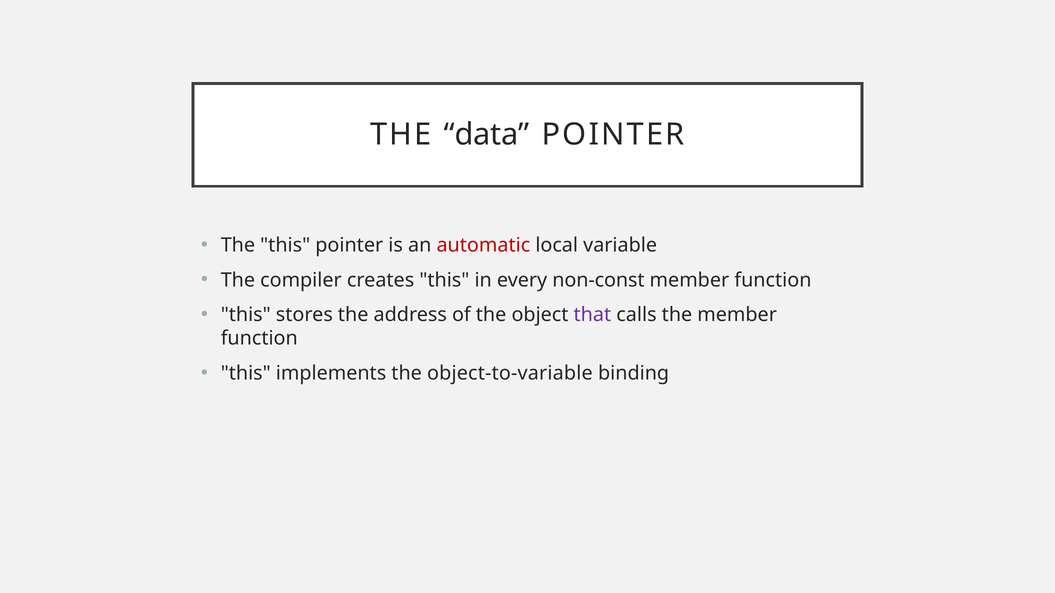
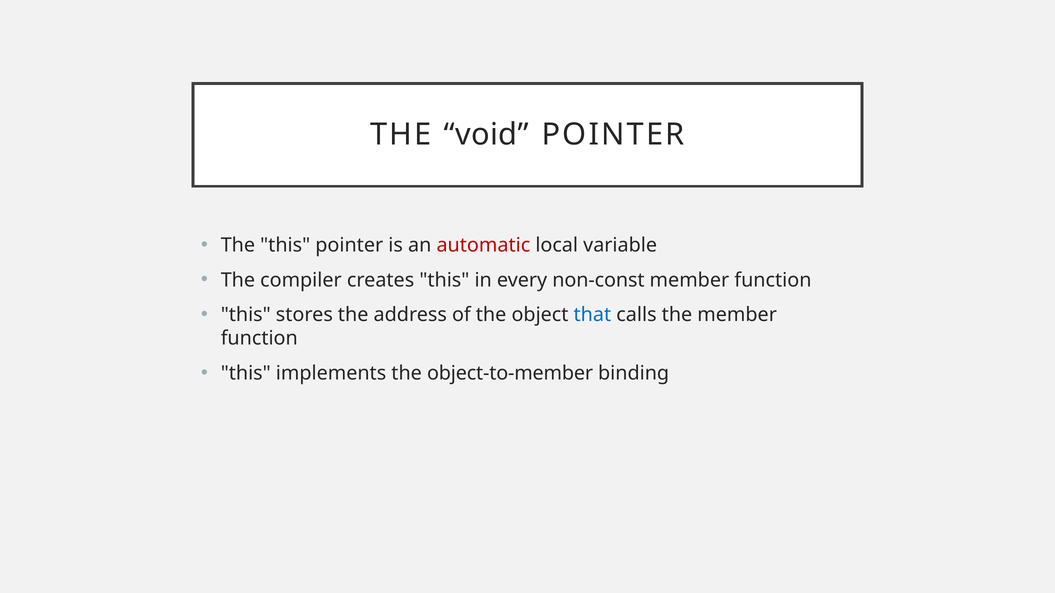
data: data -> void (486, 135)
that colour: purple -> blue (592, 315)
object-to-variable: object-to-variable -> object-to-member (510, 373)
